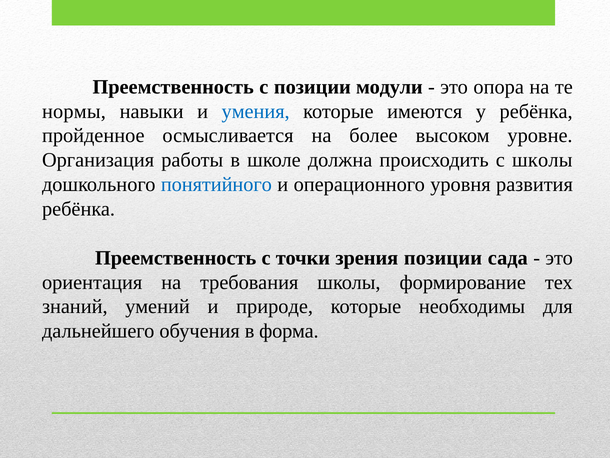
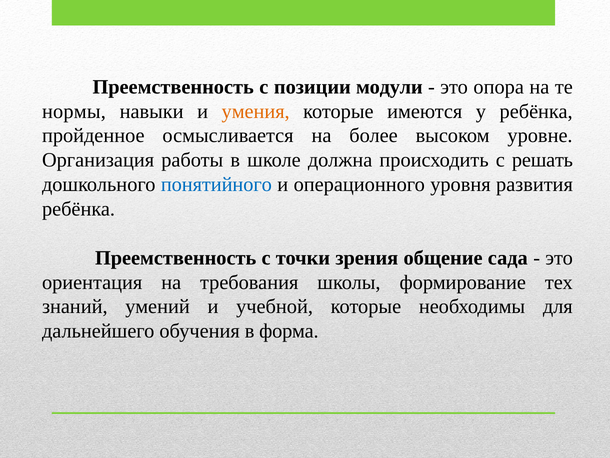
умения colour: blue -> orange (256, 111)
с школы: школы -> решать (542, 160)
зрения позиции: позиции -> общение (443, 258)
природе: природе -> учебной (275, 306)
